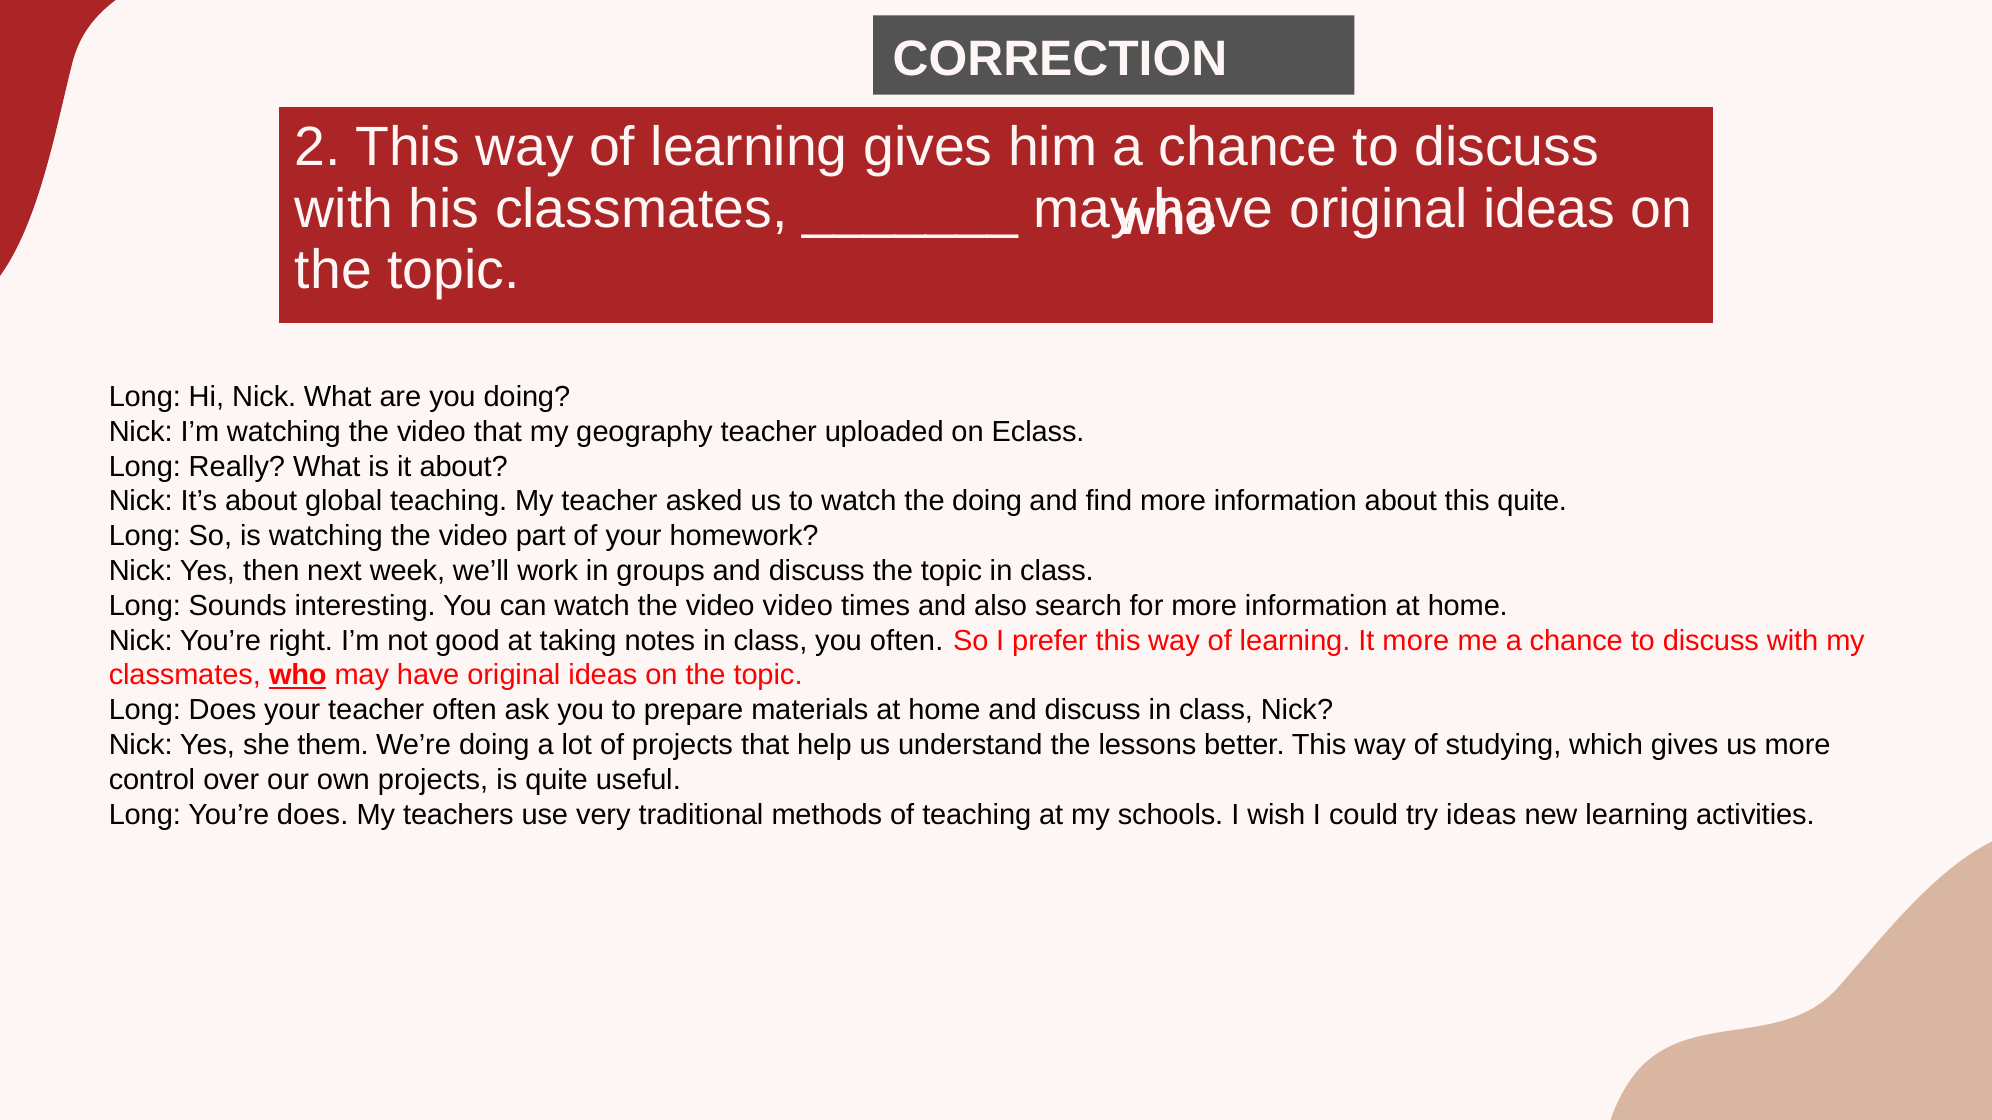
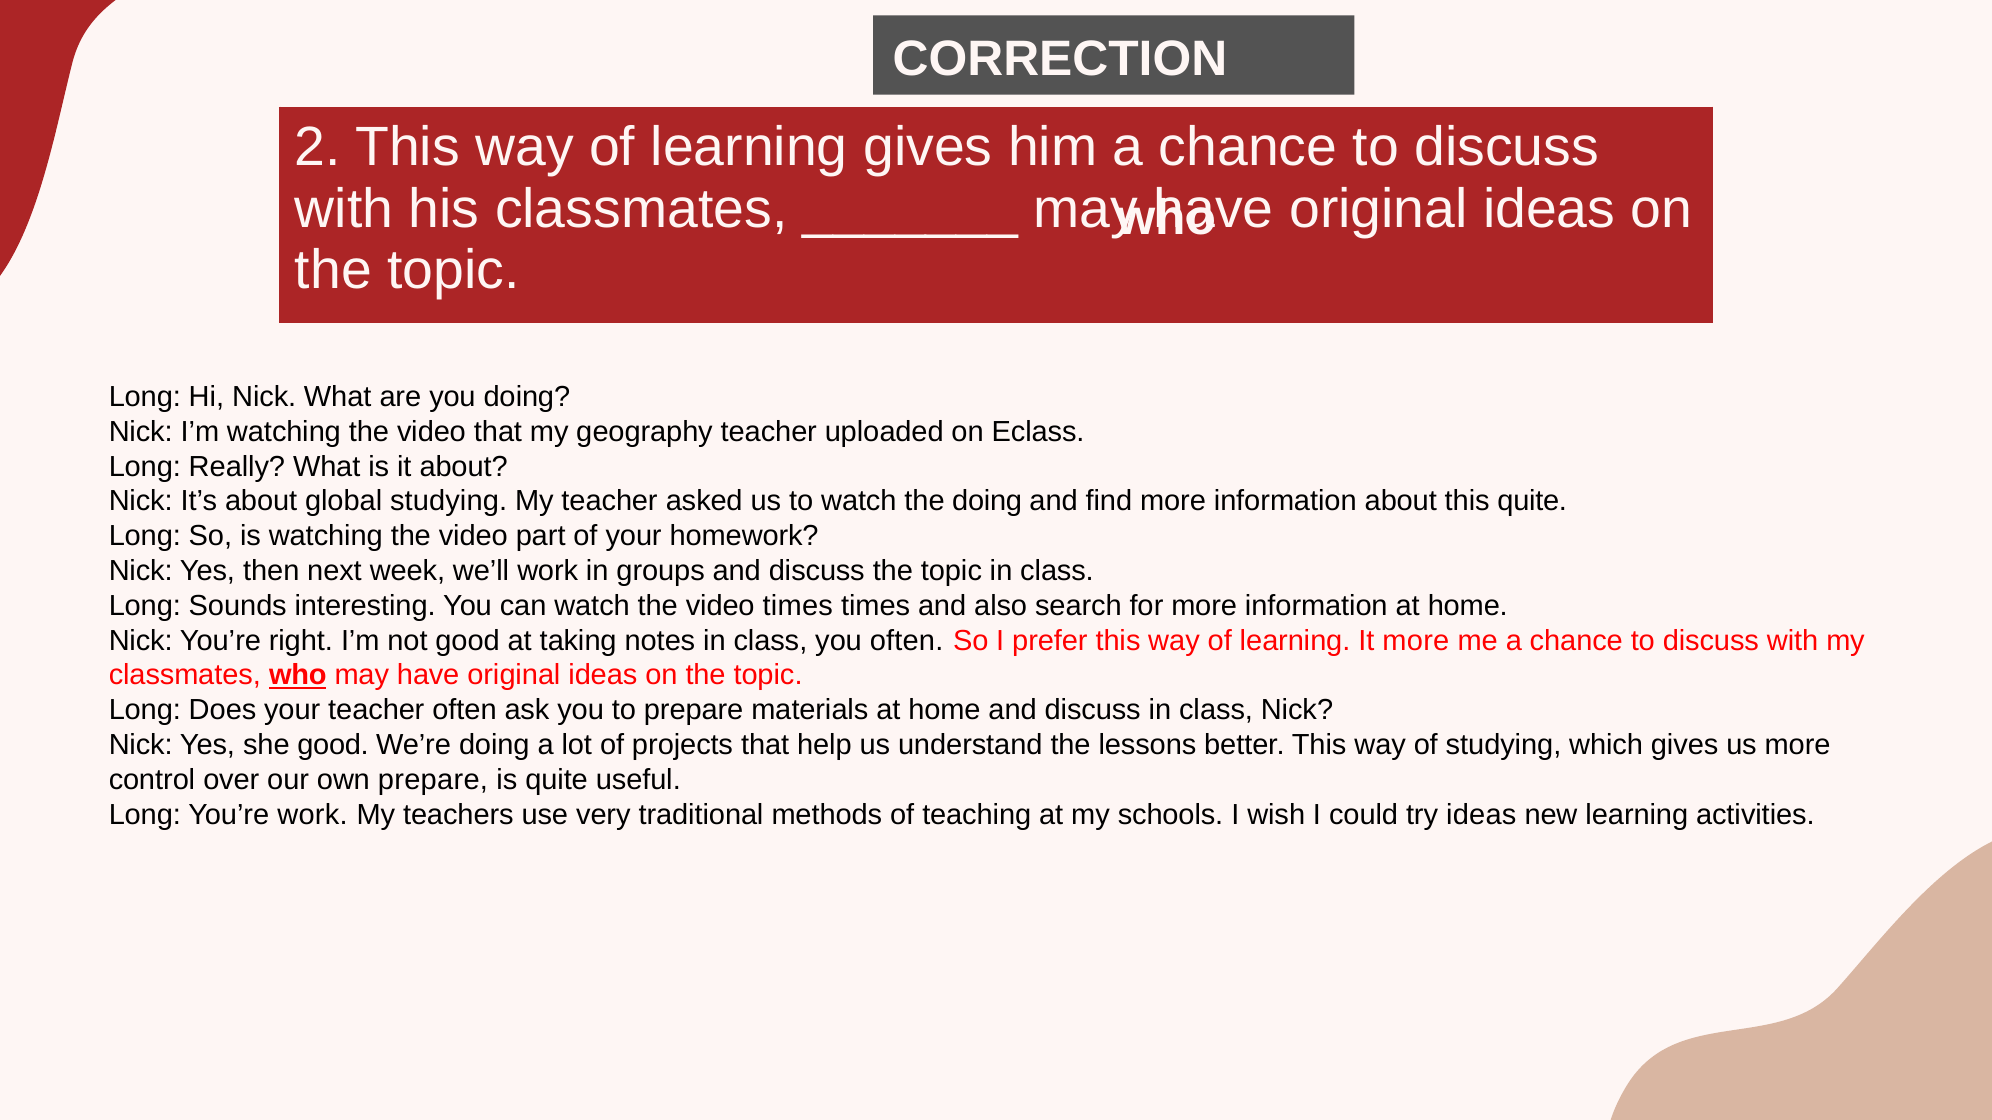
global teaching: teaching -> studying (449, 502)
video video: video -> times (798, 606)
she them: them -> good (333, 745)
own projects: projects -> prepare (433, 780)
You’re does: does -> work (313, 815)
